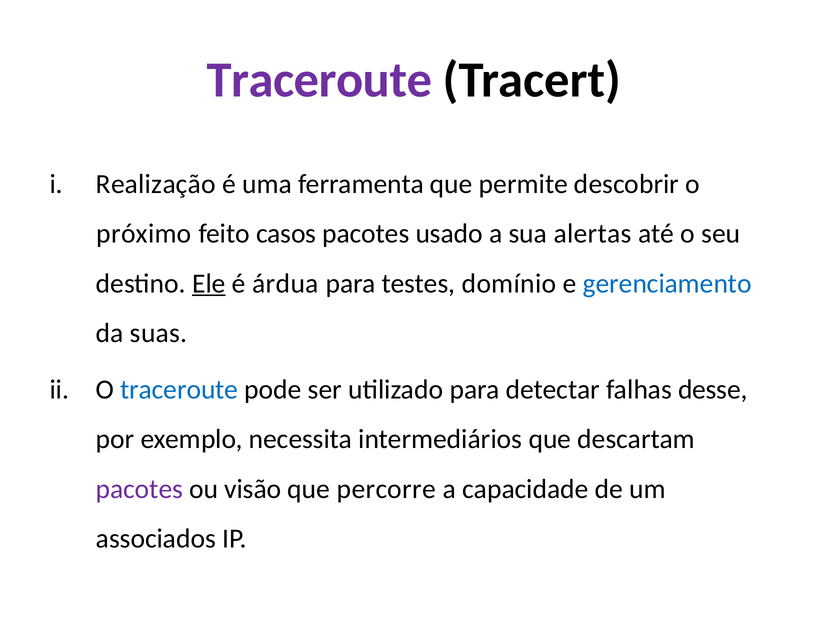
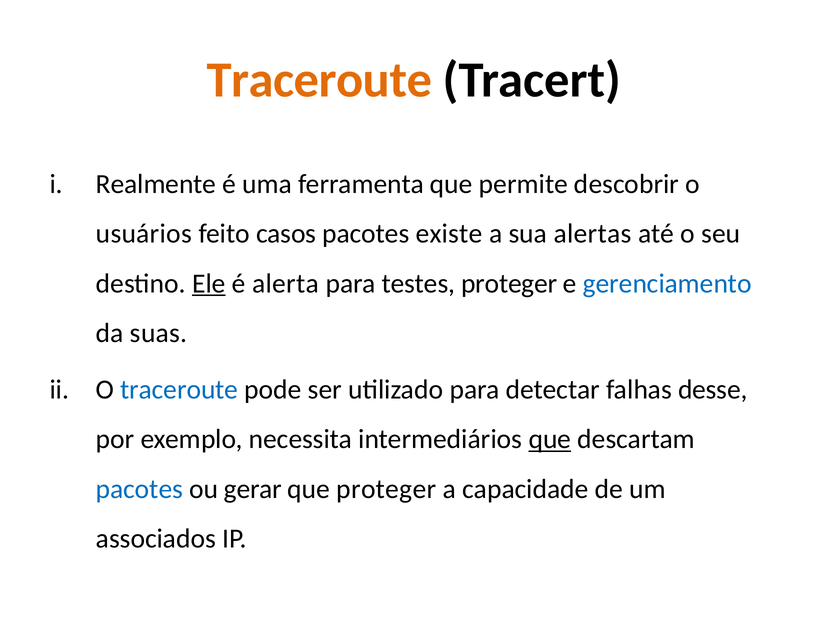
Traceroute colour: purple -> orange (319, 80)
Realização: Realização -> Realmente (156, 184)
próximo: próximo -> usuários (144, 234)
usado: usado -> existe (449, 234)
árdua: árdua -> alerta (285, 283)
testes domínio: domínio -> proteger (509, 283)
que underline: none -> present (550, 439)
pacotes colour: purple -> blue (139, 489)
visão: visão -> gerar (253, 489)
que percorre: percorre -> proteger (386, 489)
